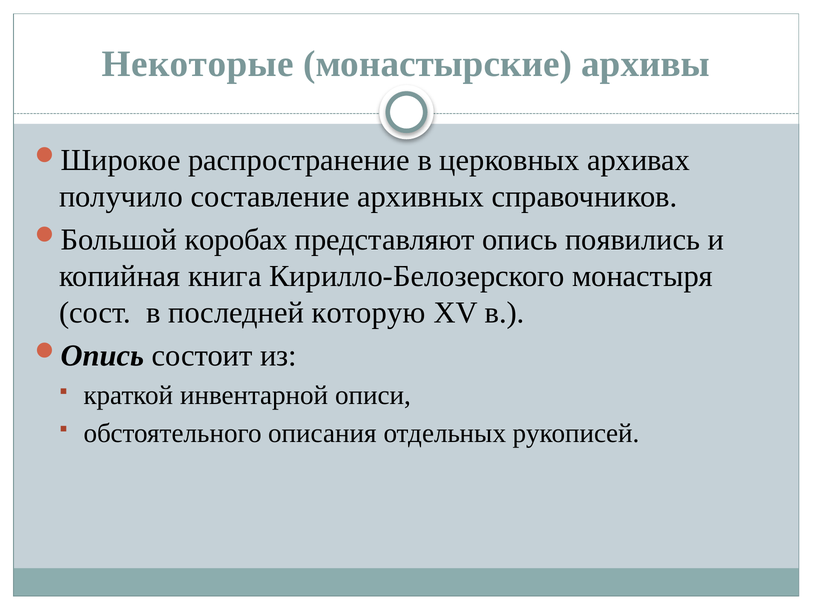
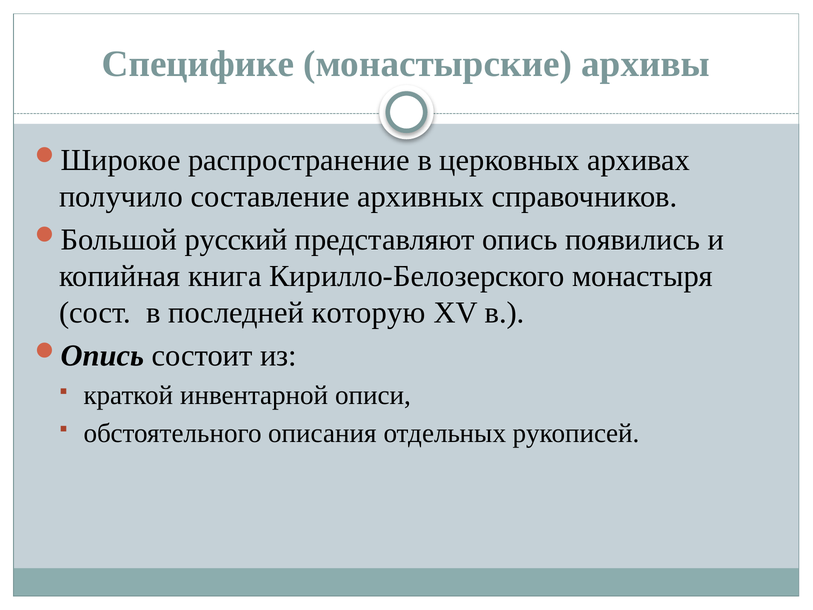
Некоторые: Некоторые -> Специфике (198, 64)
коробах: коробах -> русский (236, 240)
